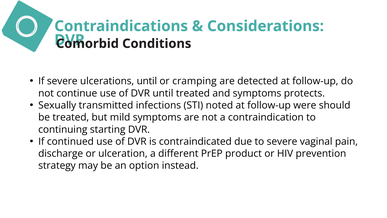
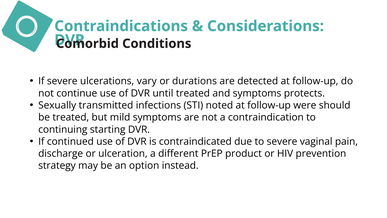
ulcerations until: until -> vary (147, 81)
cramping: cramping -> durations (195, 81)
